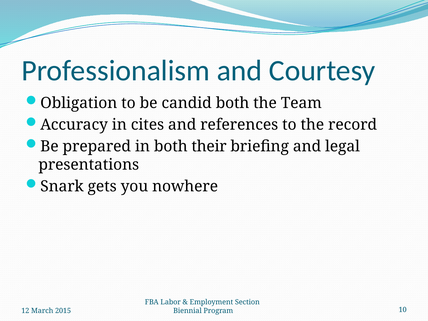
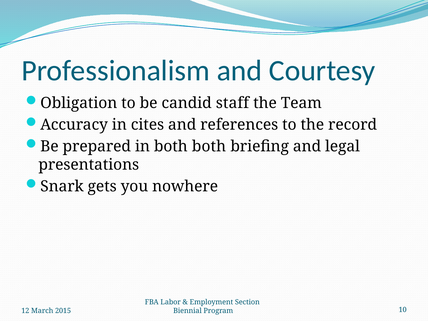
candid both: both -> staff (232, 103)
both their: their -> both (209, 146)
